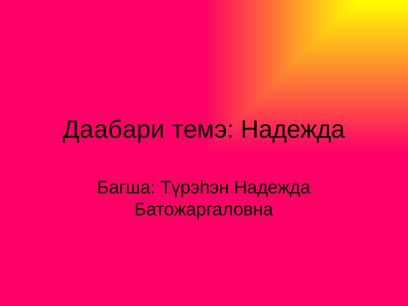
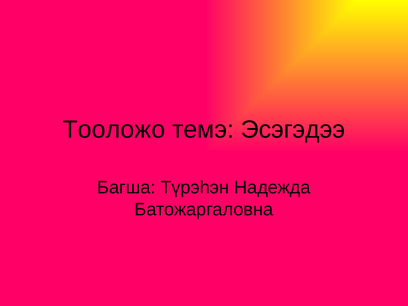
Даабари: Даабари -> Тооложо (114, 130)
темэ Надежда: Надежда -> Эсэгэдээ (293, 130)
